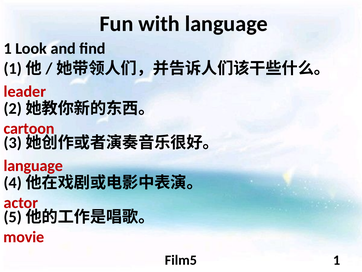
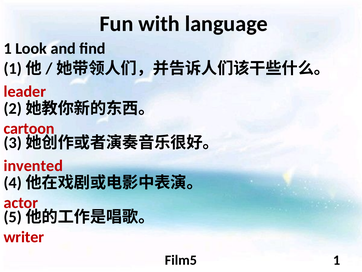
language: language -> invented (33, 165)
movie: movie -> writer (24, 237)
